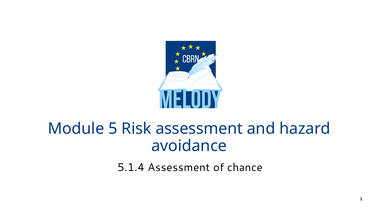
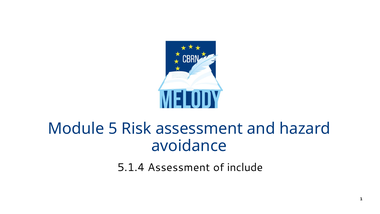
chance: chance -> include (245, 167)
